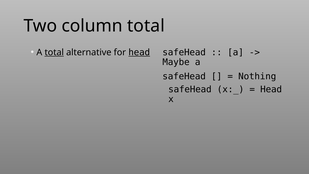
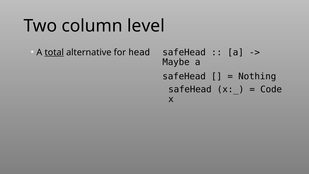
column total: total -> level (146, 26)
head underline: present -> none (139, 52)
Head: Head -> Code (271, 89)
